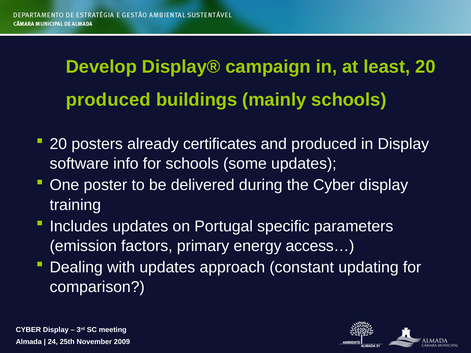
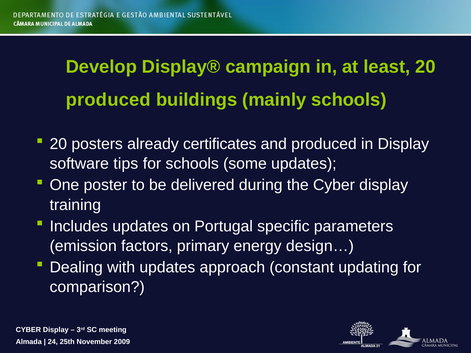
info: info -> tips (126, 164)
access…: access… -> design… (320, 246)
